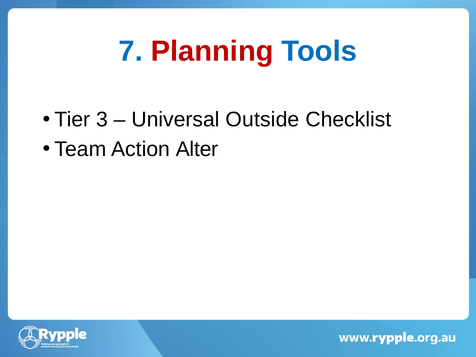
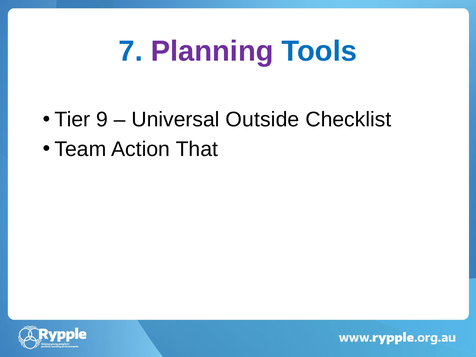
Planning colour: red -> purple (212, 51)
3: 3 -> 9 (102, 120)
Alter: Alter -> That (197, 149)
